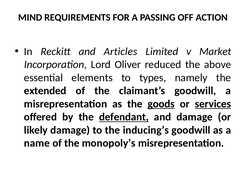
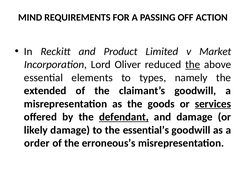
Articles: Articles -> Product (121, 52)
the underline: none -> present (193, 65)
goods underline: present -> none (161, 104)
inducing’s: inducing’s -> essential’s (146, 130)
name: name -> order (37, 144)
monopoly’s: monopoly’s -> erroneous’s (109, 144)
